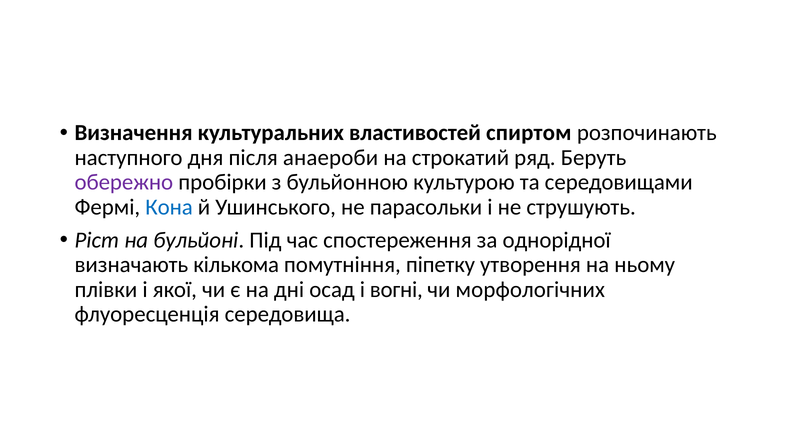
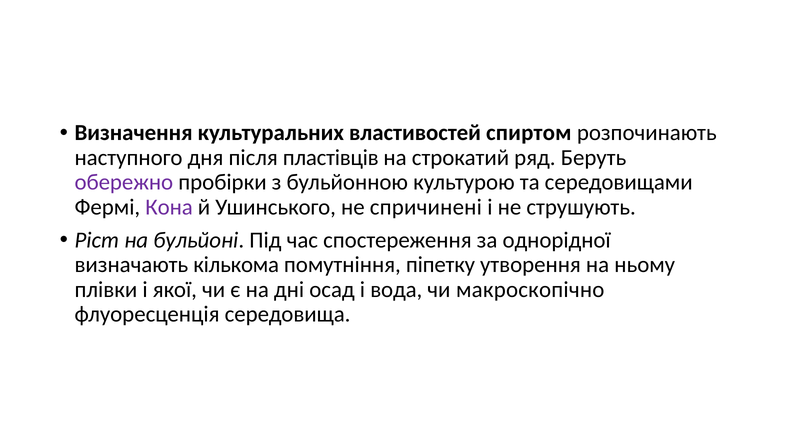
анаероби: анаероби -> пластівців (331, 157)
Кона colour: blue -> purple (169, 207)
парасольки: парасольки -> спричинені (426, 207)
вогні: вогні -> вода (396, 289)
морфологічних: морфологічних -> макроскопічно (530, 289)
